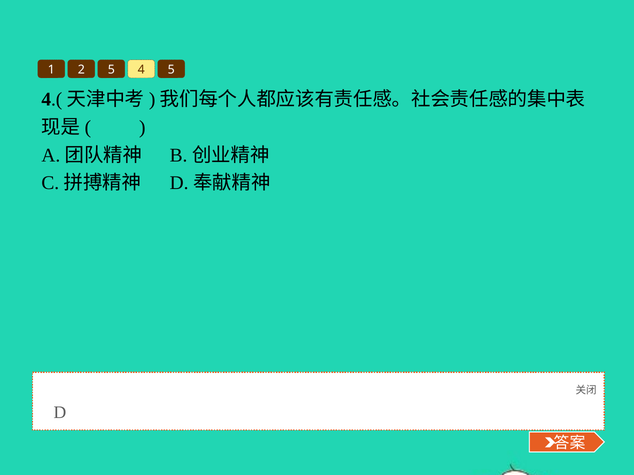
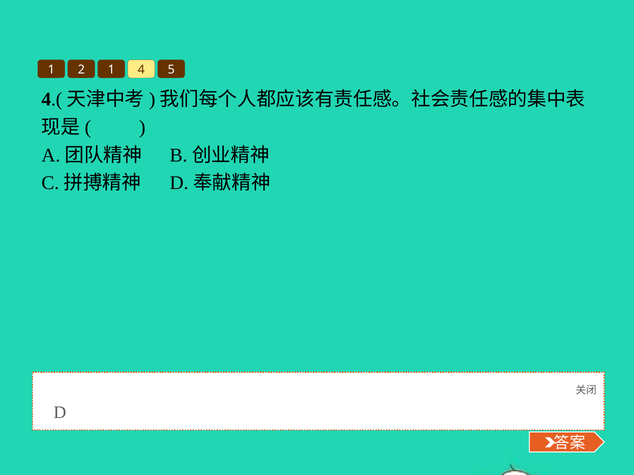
2 5: 5 -> 1 (111, 70)
